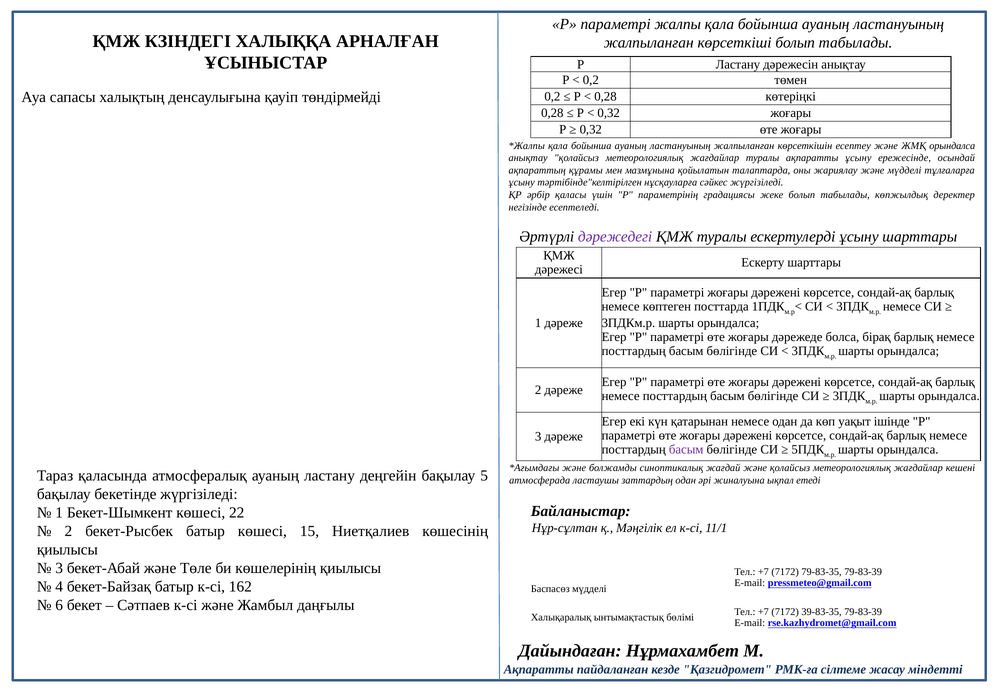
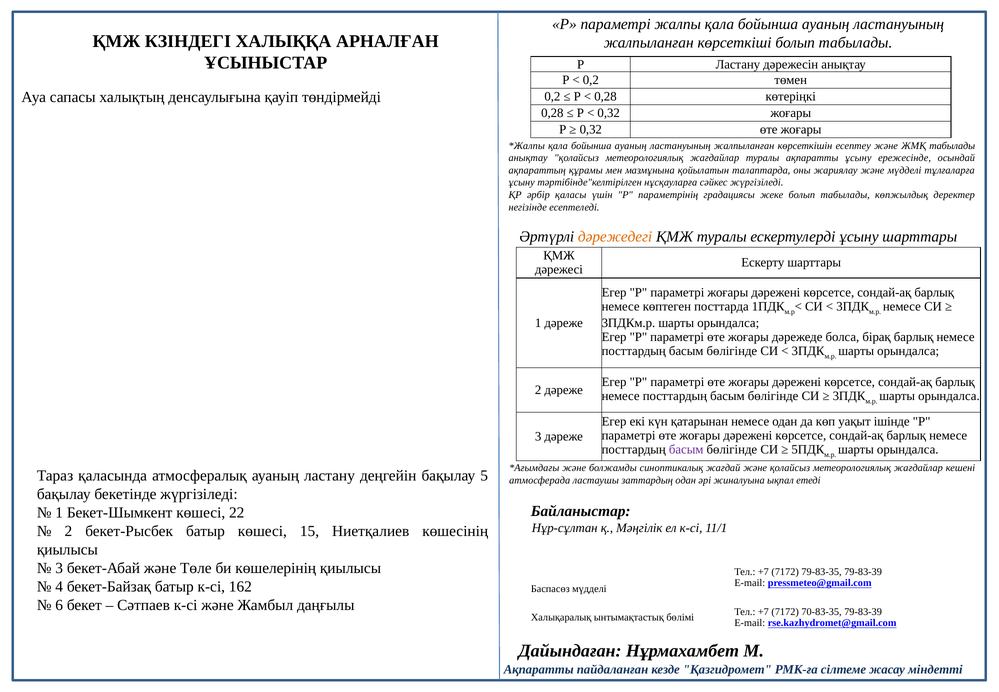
ЖМҚ орындалса: орындалса -> табылады (952, 146)
дәрежедегі colour: purple -> orange (615, 237)
39-83-35: 39-83-35 -> 70-83-35 (822, 611)
